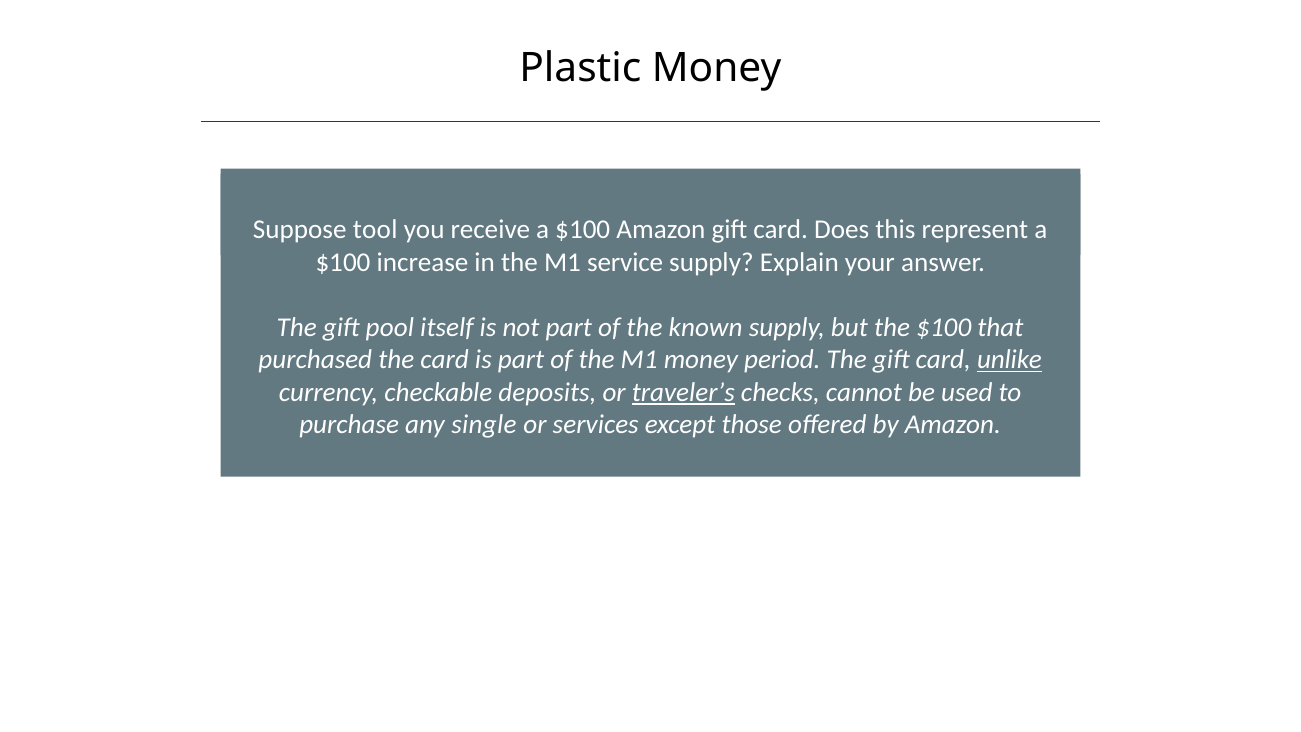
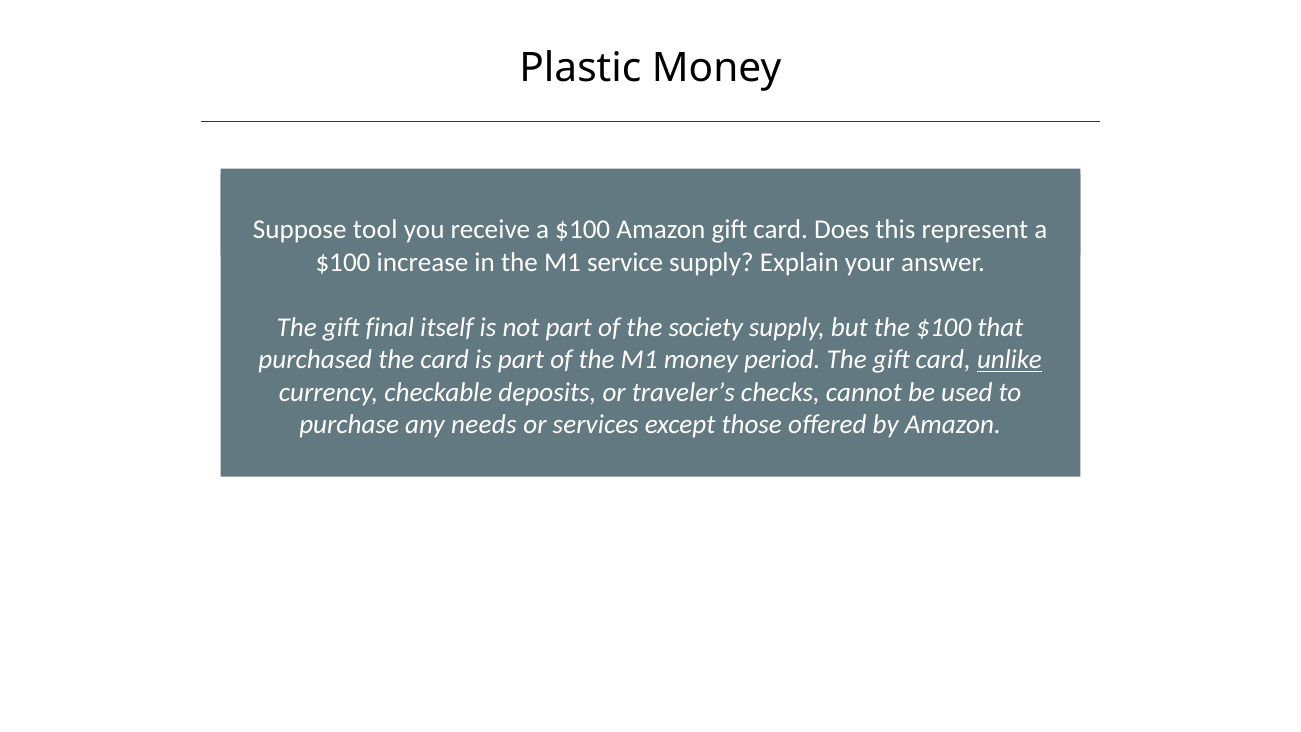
pool: pool -> final (390, 327)
known: known -> society (706, 327)
traveler’s underline: present -> none (683, 392)
single: single -> needs (484, 425)
